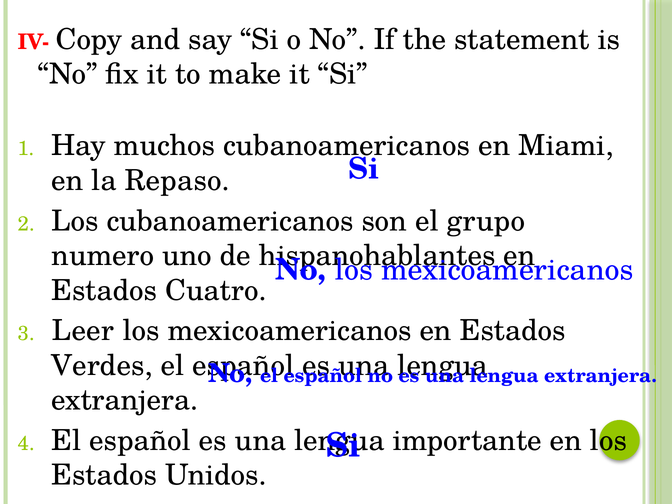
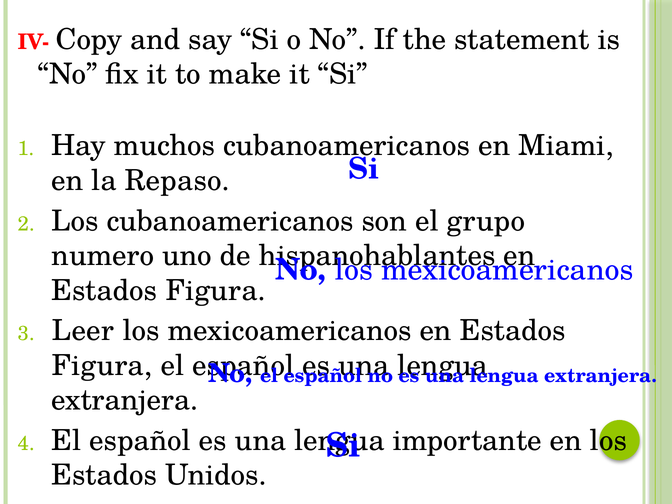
Cuatro: Cuatro -> Figura (216, 290)
Verdes: Verdes -> Figura (102, 366)
